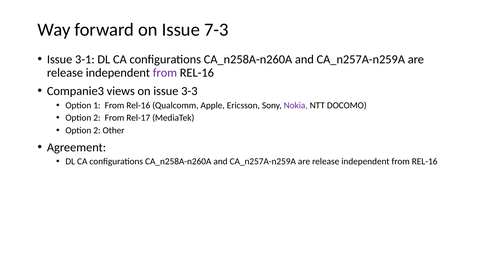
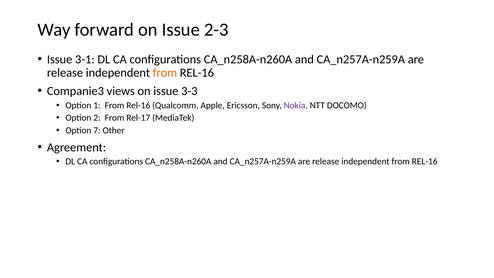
7-3: 7-3 -> 2-3 (216, 30)
from colour: purple -> orange (165, 73)
2: 2 -> 7 (97, 130)
